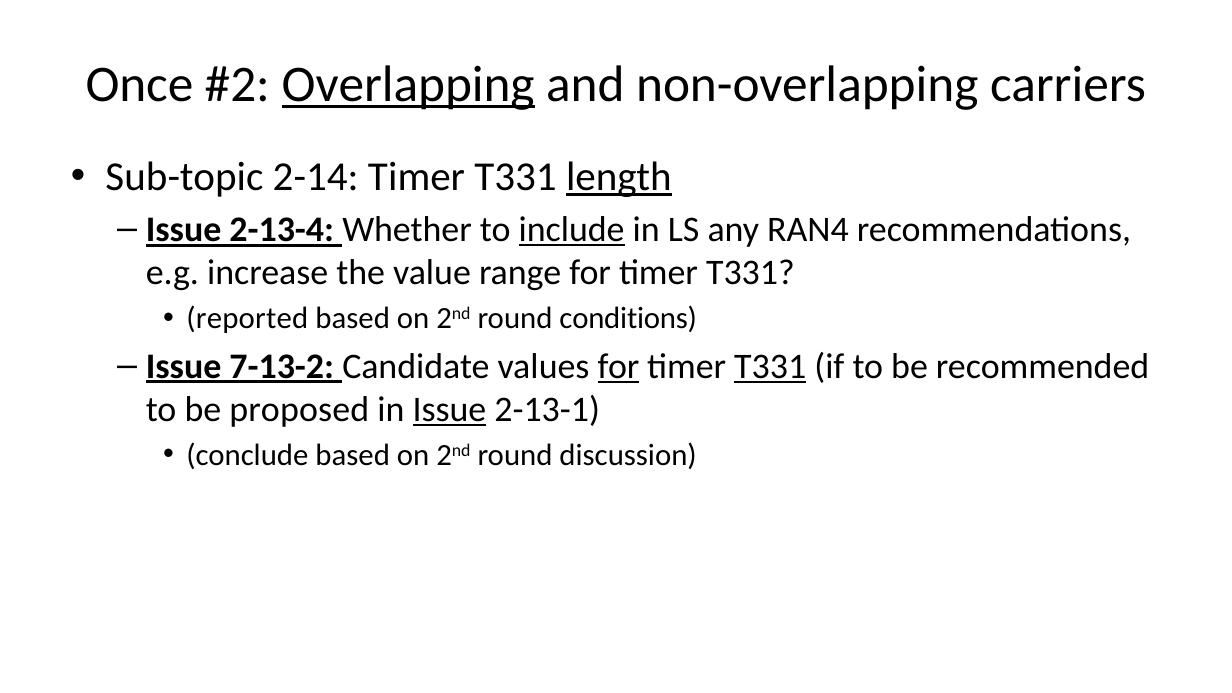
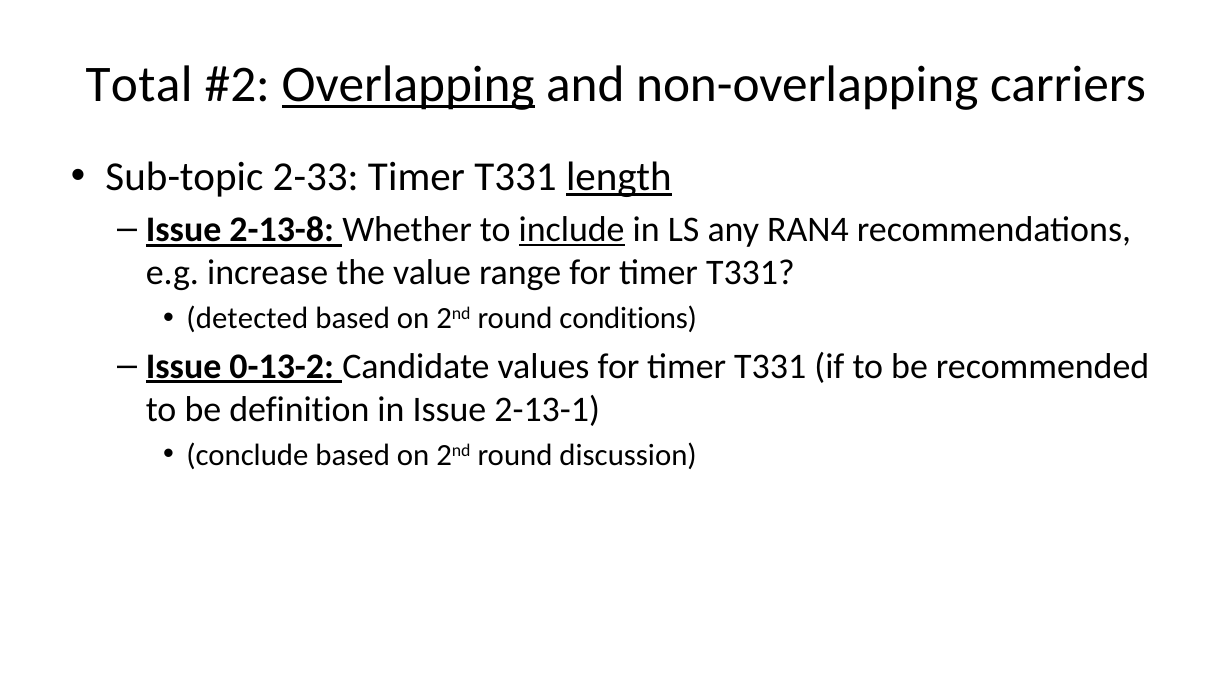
Once: Once -> Total (139, 84)
2-14: 2-14 -> 2-33 (316, 177)
2-13-4: 2-13-4 -> 2-13-8 (282, 230)
reported: reported -> detected (247, 319)
7-13-2: 7-13-2 -> 0-13-2 (282, 366)
for underline: present -> none (618, 366)
T331 underline: present -> none (770, 366)
proposed: proposed -> definition (299, 409)
Issue underline: present -> none (449, 409)
